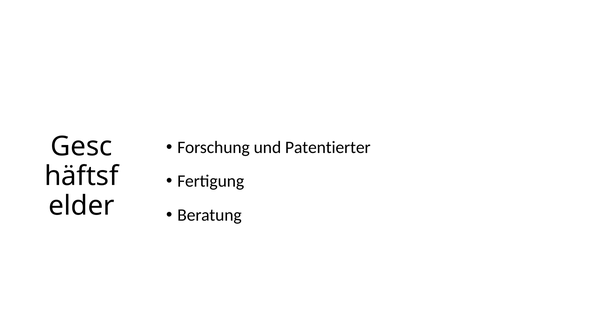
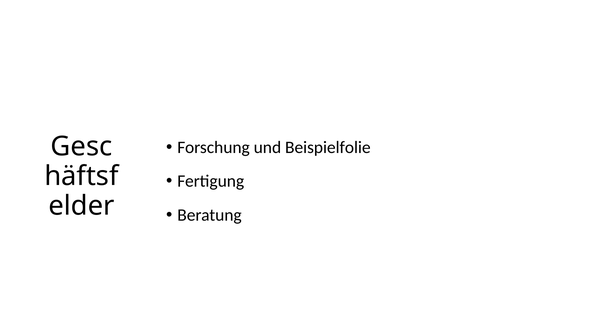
Patentierter: Patentierter -> Beispielfolie (328, 148)
